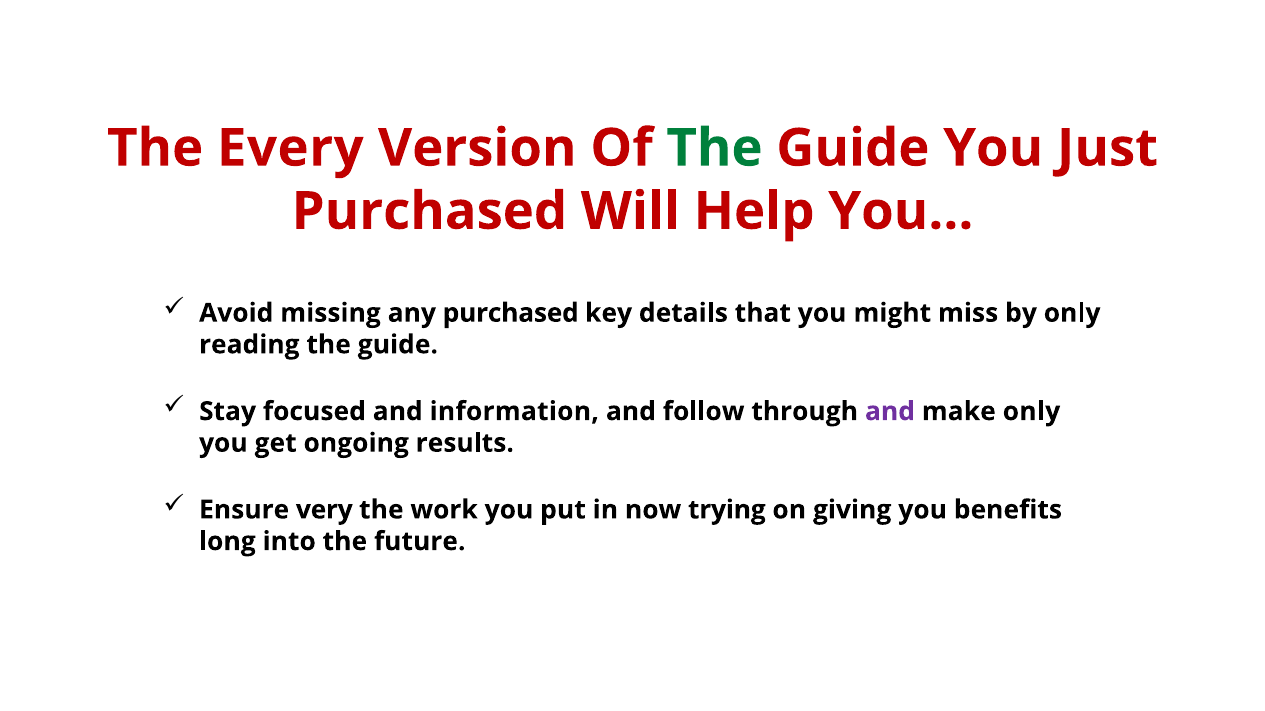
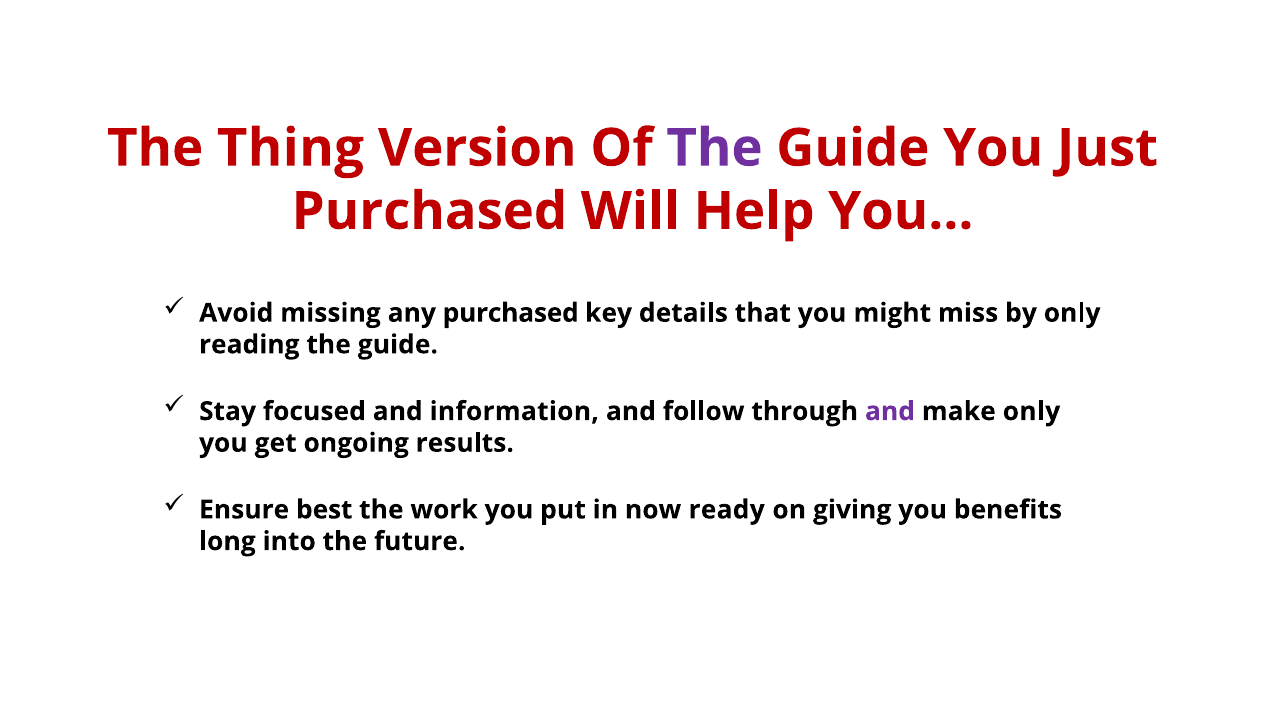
Every: Every -> Thing (290, 148)
The colour: green -> purple (714, 148)
very: very -> best (324, 510)
trying: trying -> ready (727, 510)
